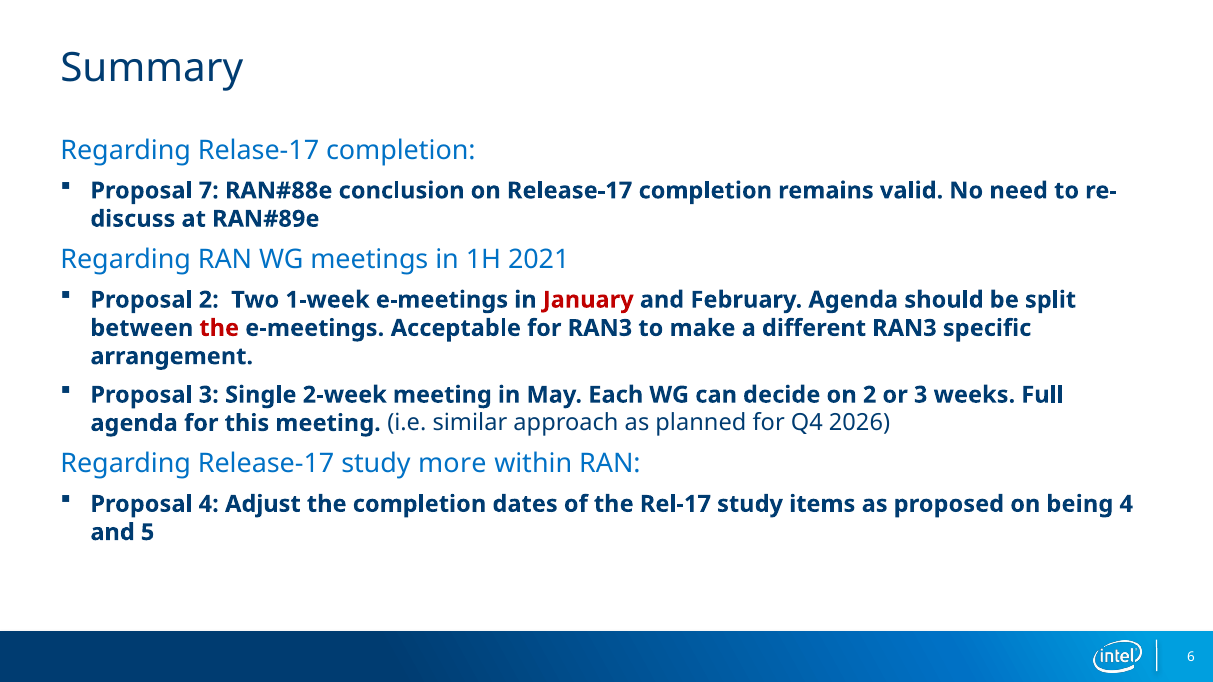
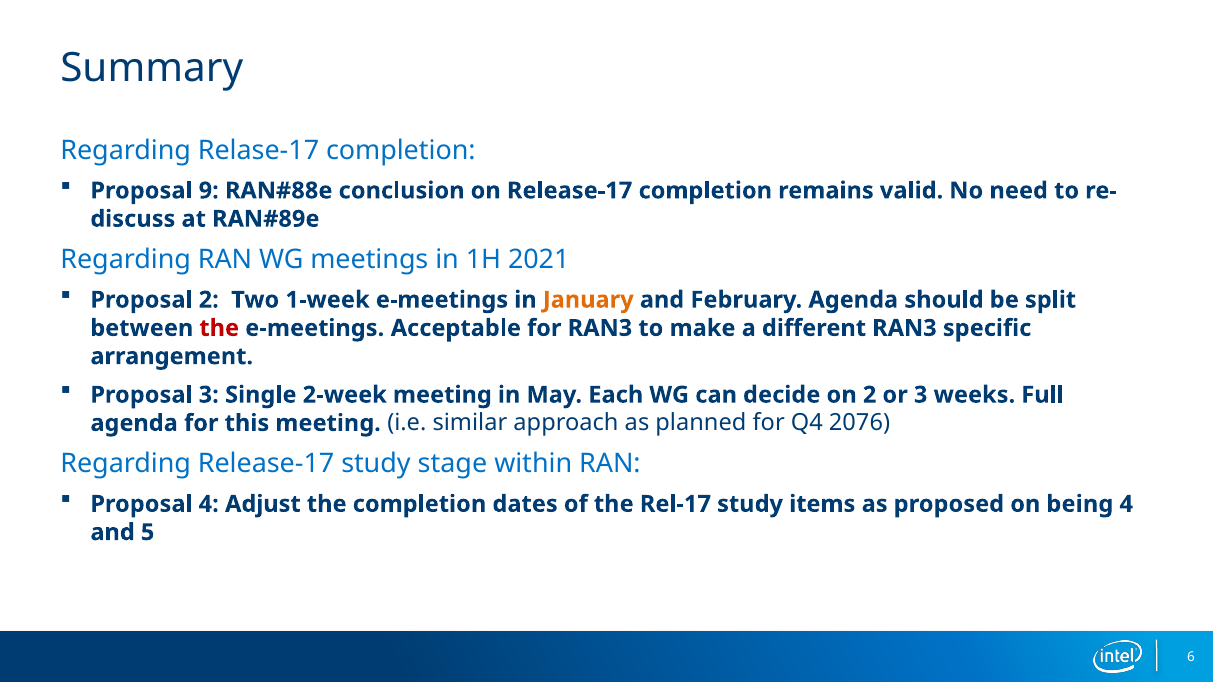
7: 7 -> 9 (209, 191)
January colour: red -> orange (588, 300)
2026: 2026 -> 2076 (860, 423)
more: more -> stage (452, 464)
